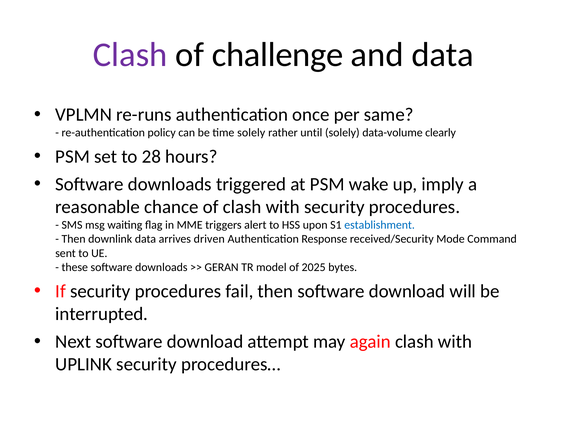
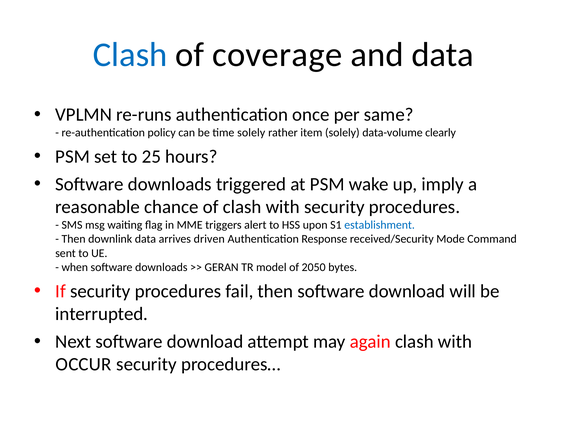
Clash colour: purple -> blue (130, 55)
challenge: challenge -> coverage (277, 55)
until: until -> item (311, 133)
28: 28 -> 25 (151, 157)
these: these -> when (75, 267)
2025: 2025 -> 2050 (314, 267)
UPLINK: UPLINK -> OCCUR (84, 365)
